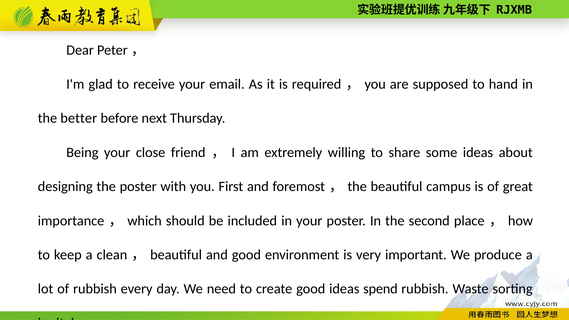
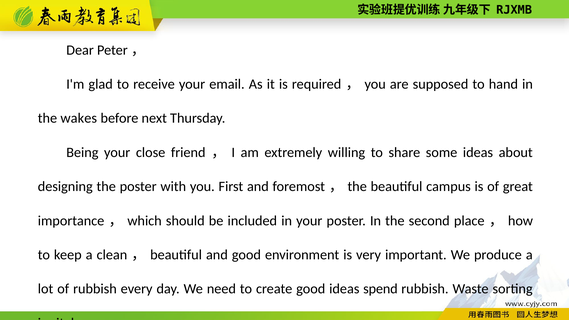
better: better -> wakes (79, 118)
